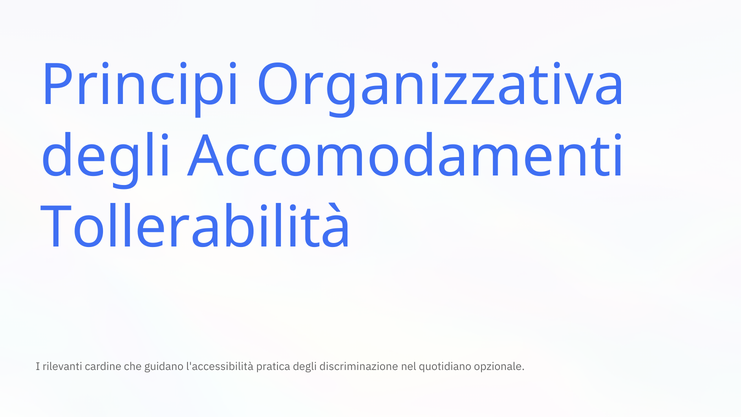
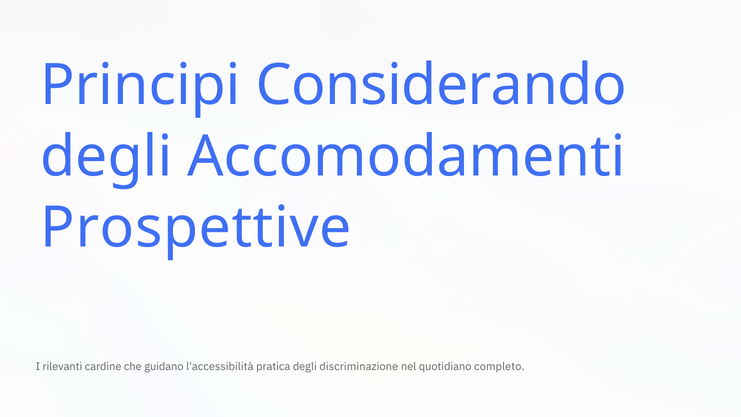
Organizzativa: Organizzativa -> Considerando (441, 85)
Tollerabilità: Tollerabilità -> Prospettive (196, 228)
opzionale: opzionale -> completo (499, 367)
